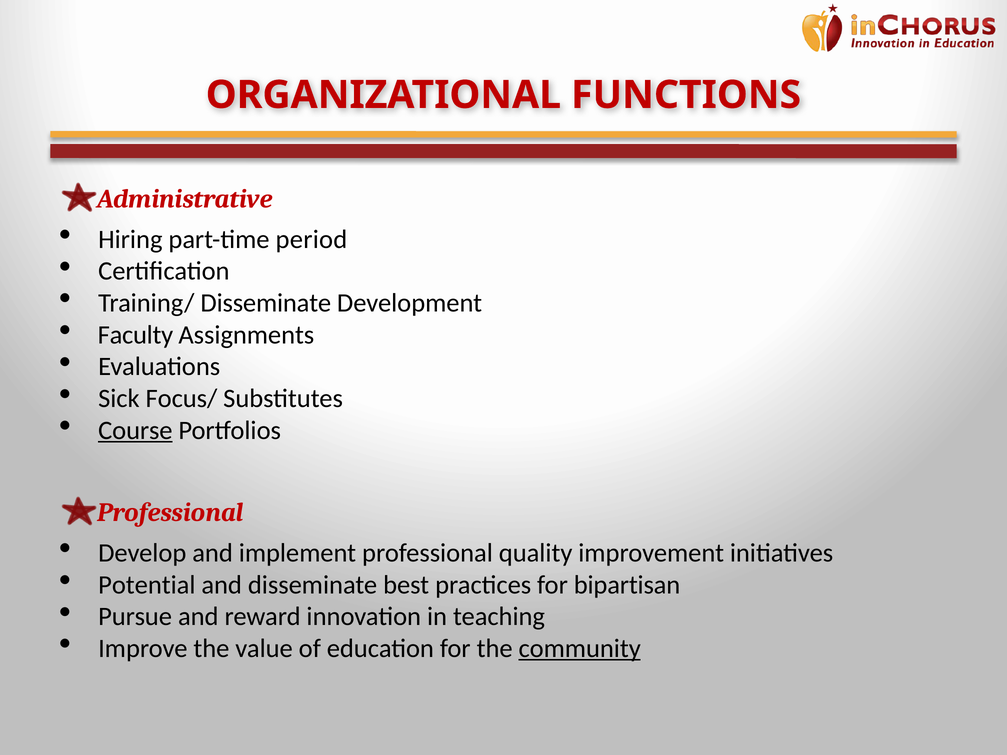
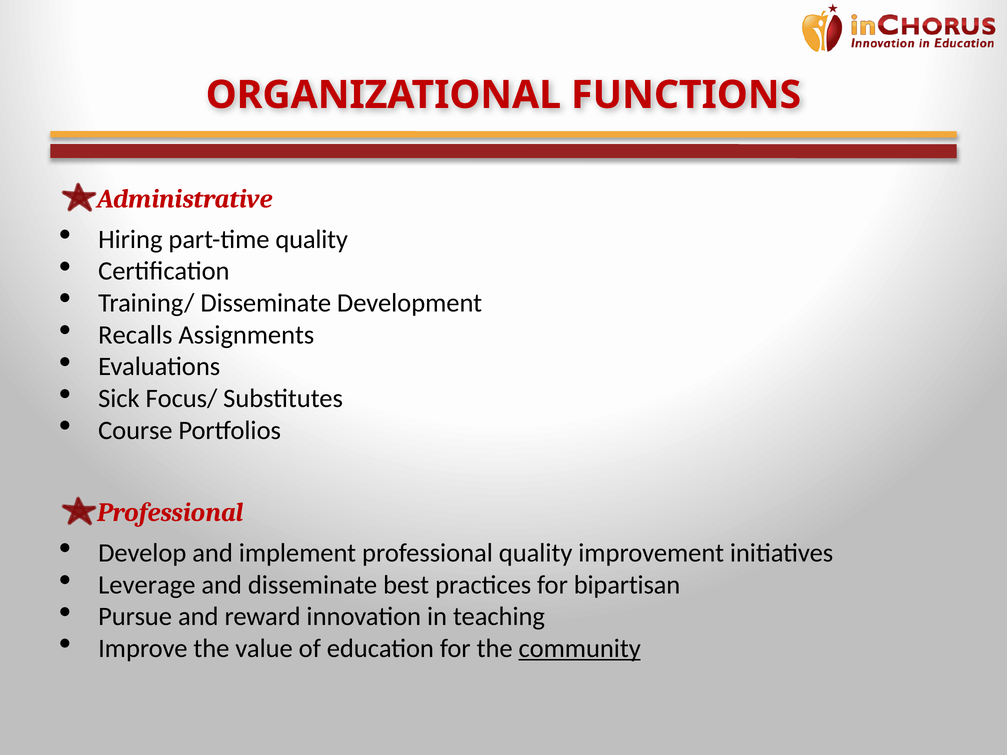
part-time period: period -> quality (312, 239)
Faculty: Faculty -> Recalls (135, 335)
Course underline: present -> none (135, 431)
Potential: Potential -> Leverage (147, 585)
